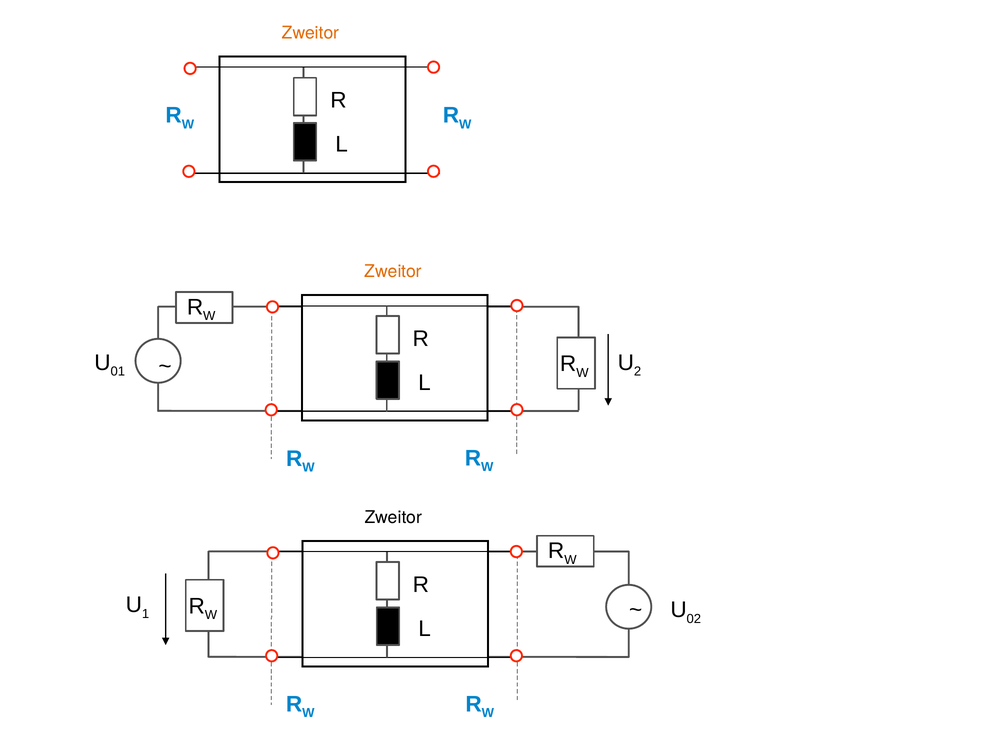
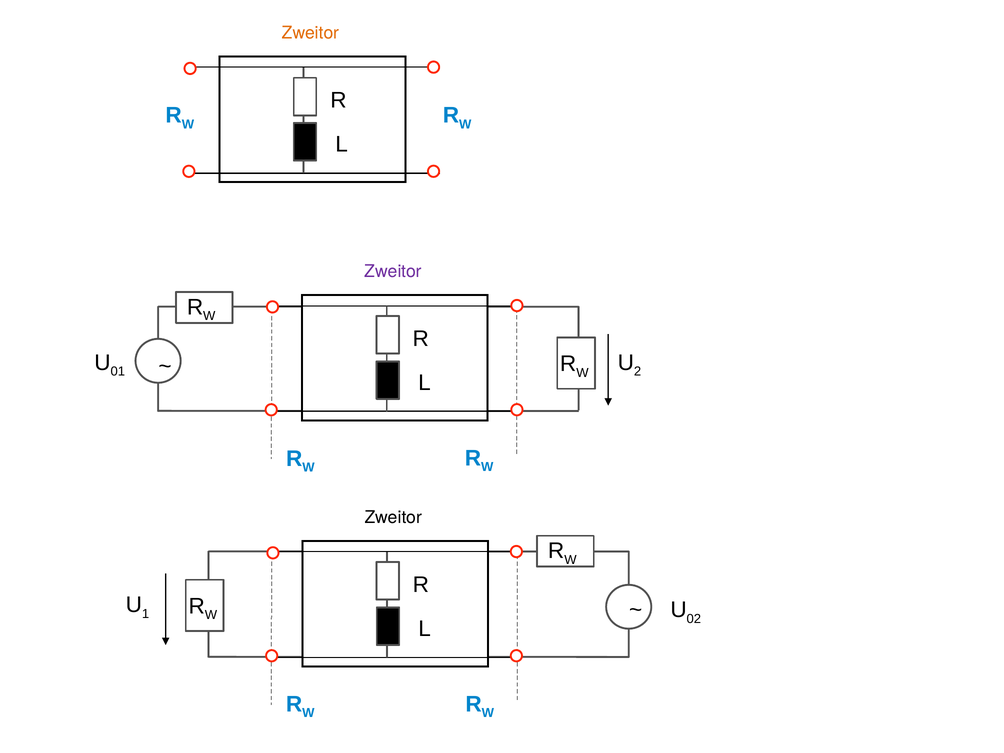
Zweitor colour: orange -> purple (393, 272)
